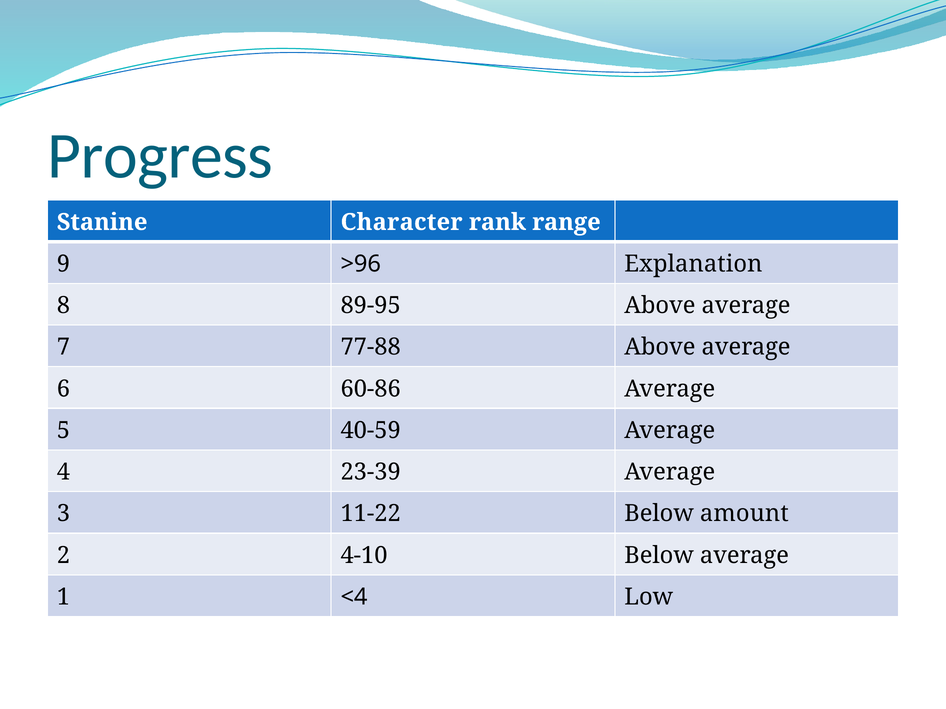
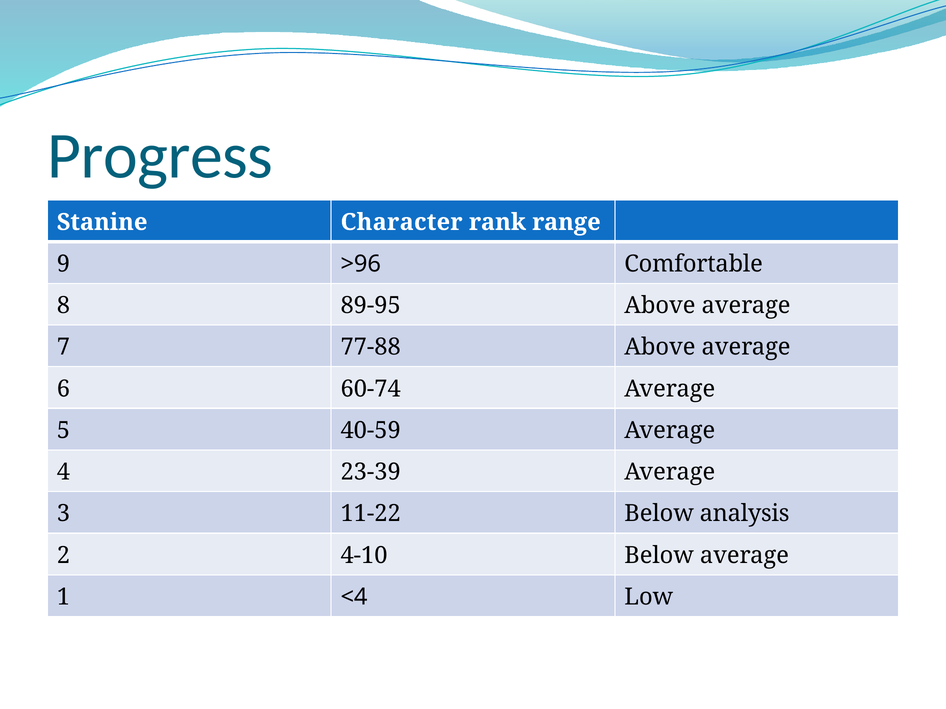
Explanation: Explanation -> Comfortable (694, 264)
60-86: 60-86 -> 60-74 (371, 389)
amount: amount -> analysis (745, 514)
